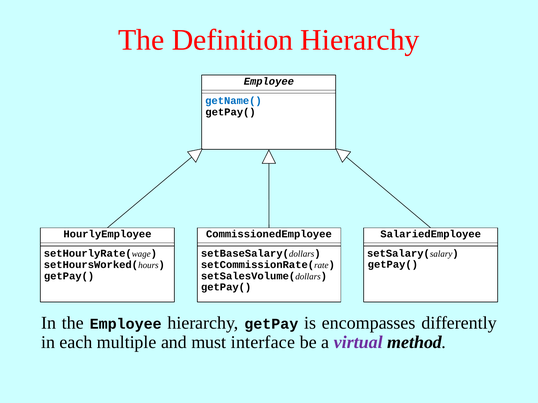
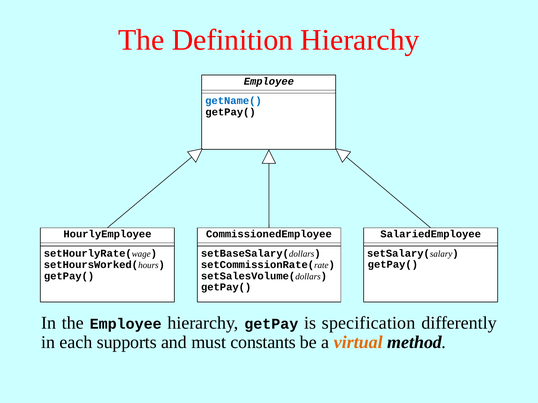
encompasses: encompasses -> specification (369, 323)
multiple: multiple -> supports (127, 343)
interface: interface -> constants (263, 343)
virtual colour: purple -> orange (358, 343)
